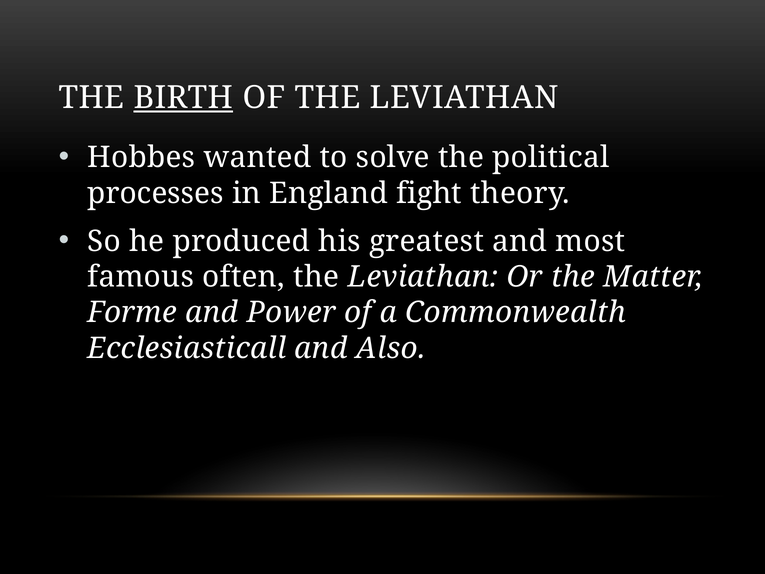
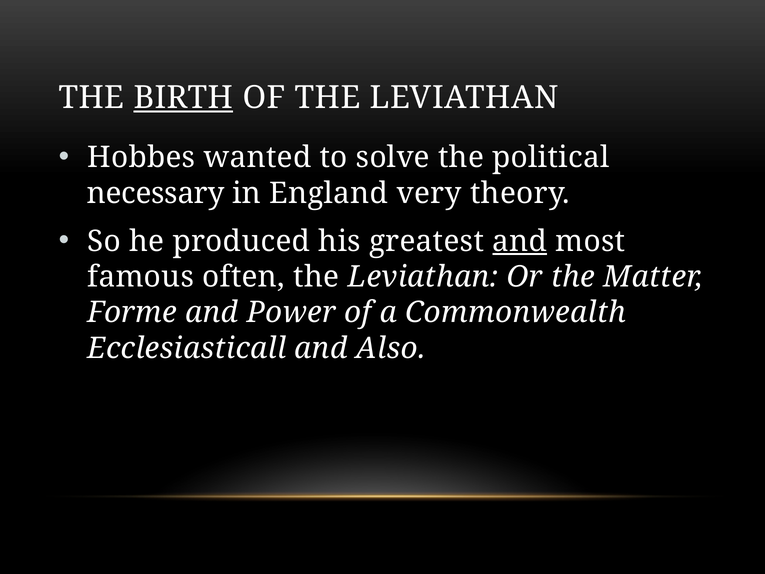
processes: processes -> necessary (156, 193)
fight: fight -> very (429, 193)
and underline: none -> present (520, 241)
